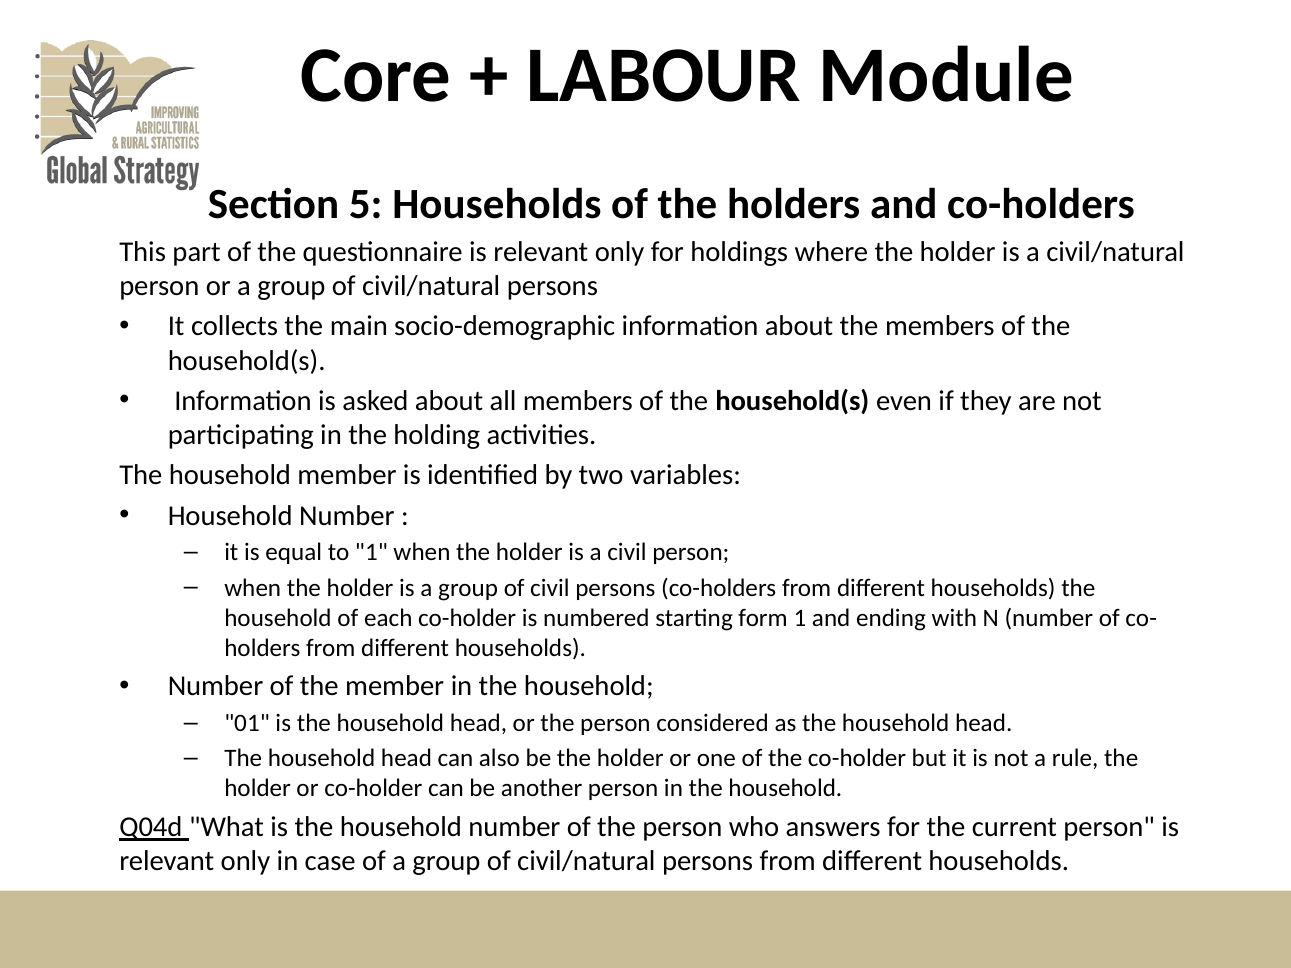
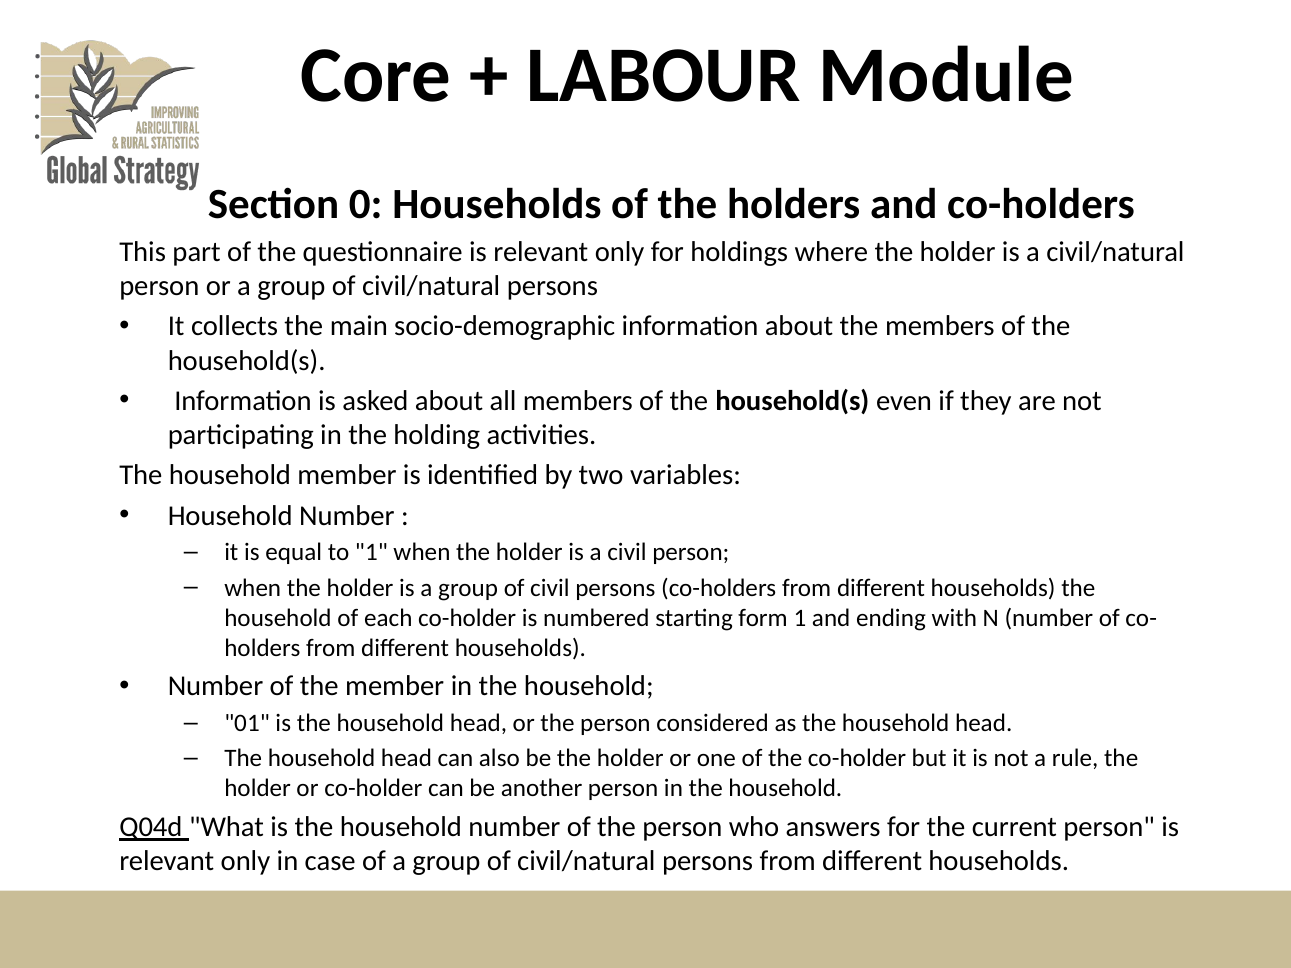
5: 5 -> 0 (366, 204)
